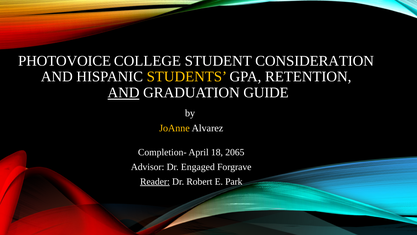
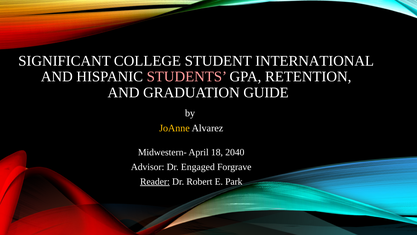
PHOTOVOICE: PHOTOVOICE -> SIGNIFICANT (65, 61)
CONSIDERATION: CONSIDERATION -> INTERNATIONAL (315, 61)
STUDENTS colour: yellow -> pink (187, 77)
AND underline: present -> none (124, 93)
Completion-: Completion- -> Midwestern- (162, 152)
2065: 2065 -> 2040 (235, 152)
